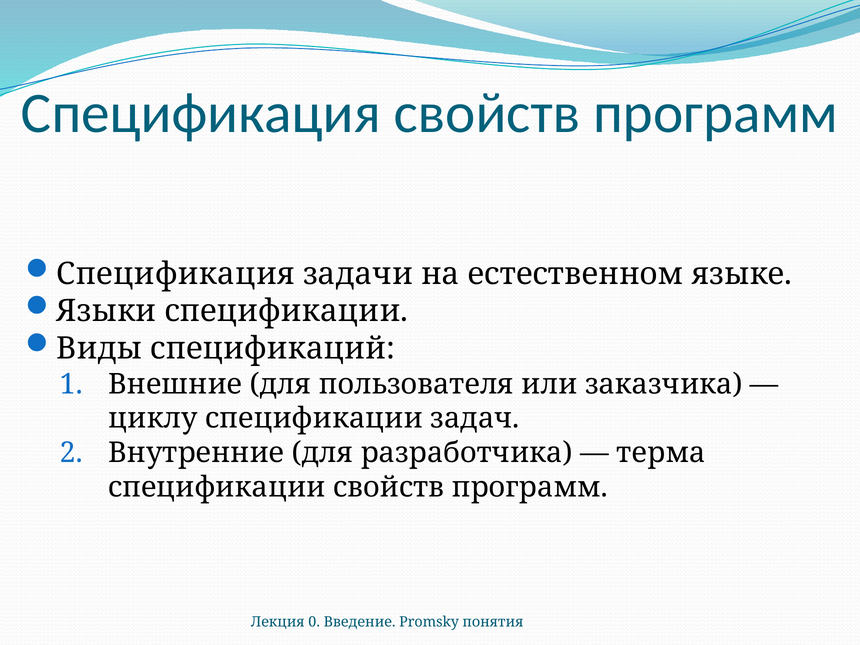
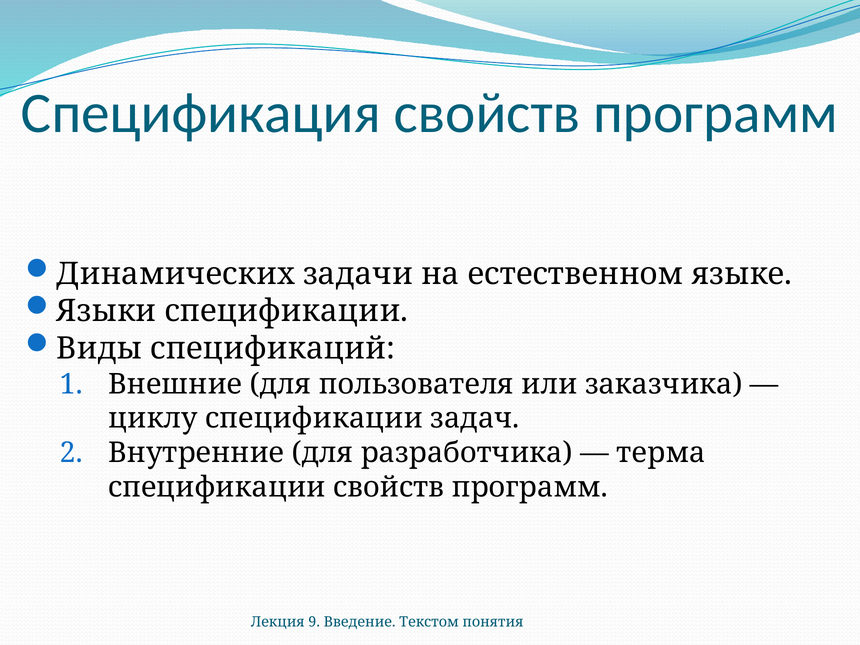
Спецификация: Спецификация -> Динамических (176, 274)
0: 0 -> 9 (314, 622)
Promsky: Promsky -> Текстом (429, 622)
